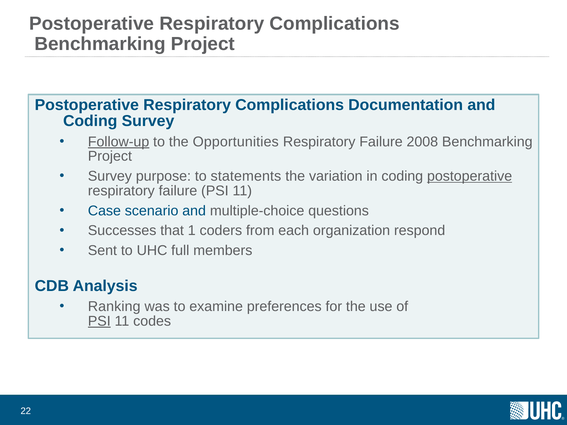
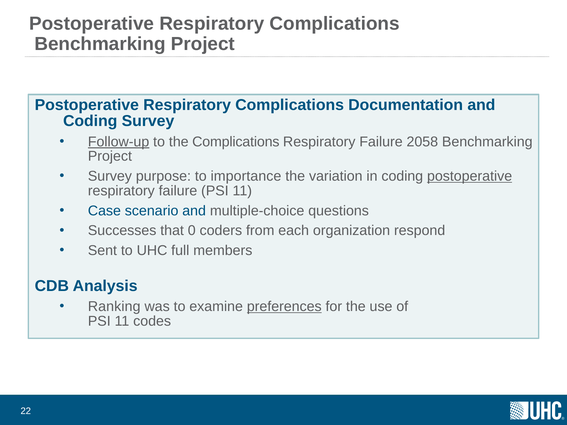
the Opportunities: Opportunities -> Complications (236, 142)
2008: 2008 -> 2058 (422, 142)
statements: statements -> importance (246, 176)
1: 1 -> 0 (192, 231)
preferences underline: none -> present (284, 307)
PSI underline: present -> none (99, 321)
